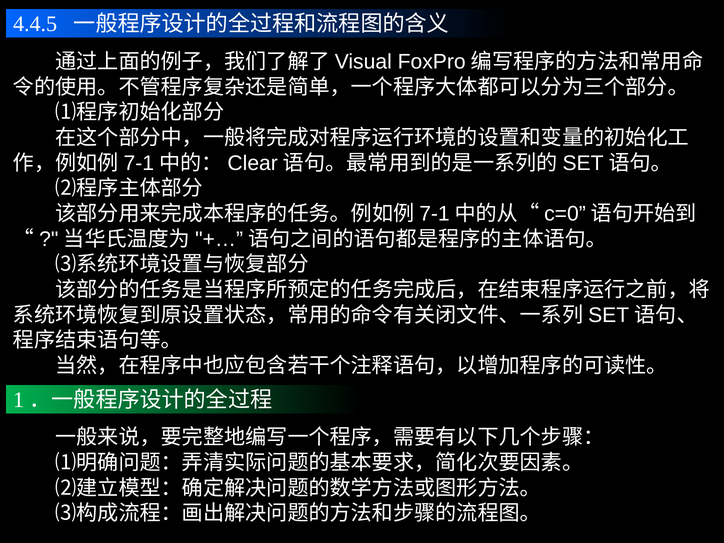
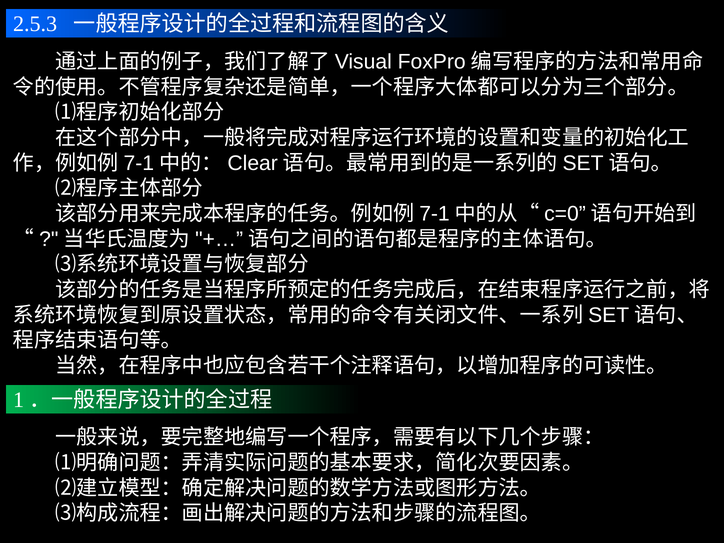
4.4.5: 4.4.5 -> 2.5.3 (35, 24)
